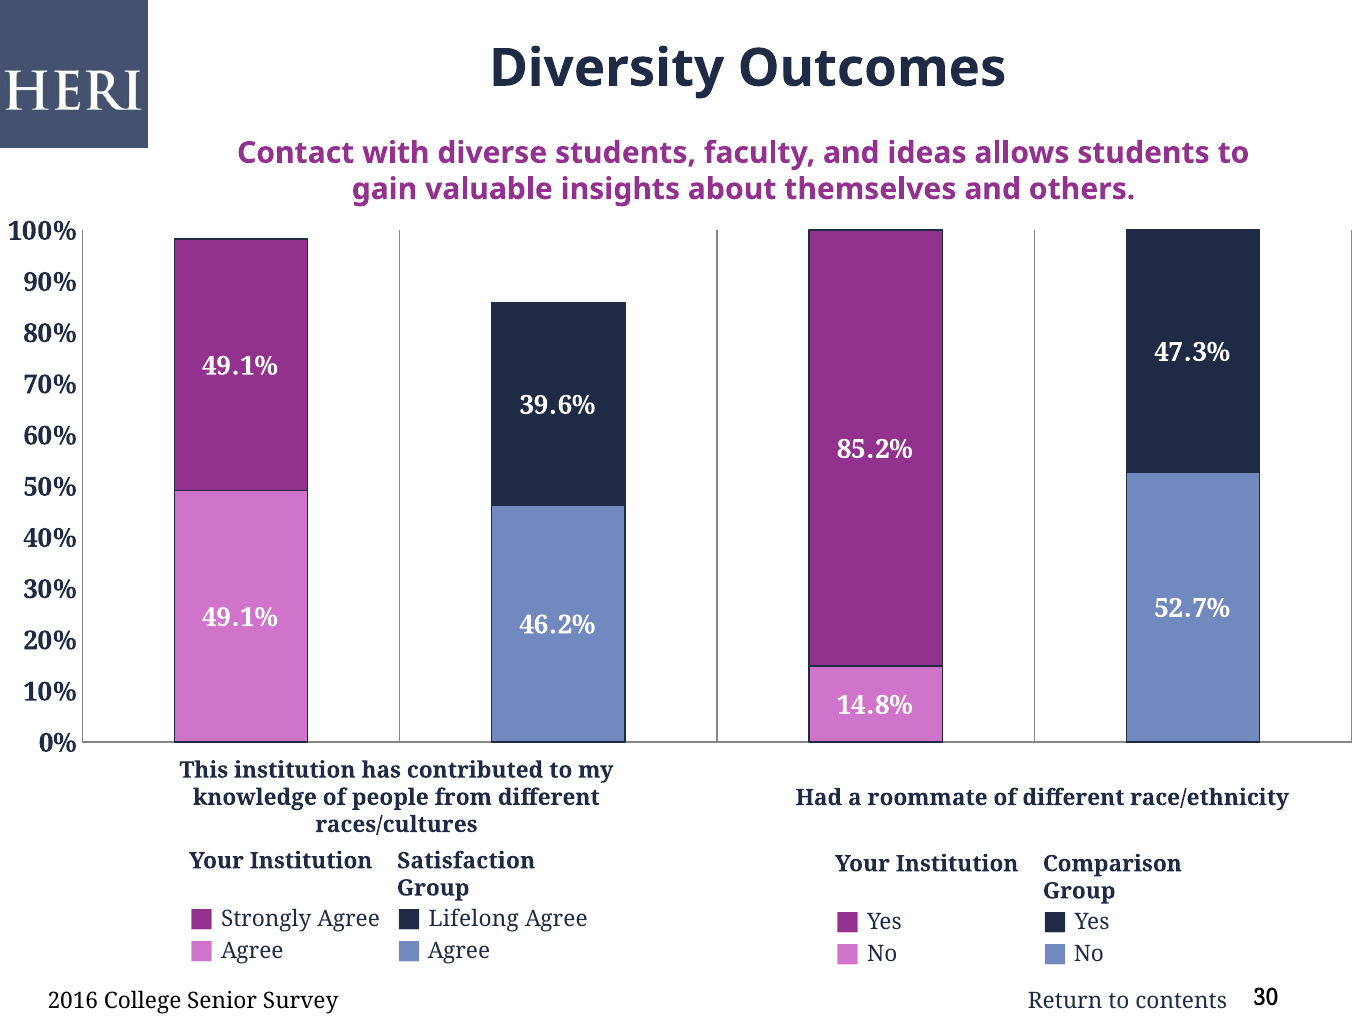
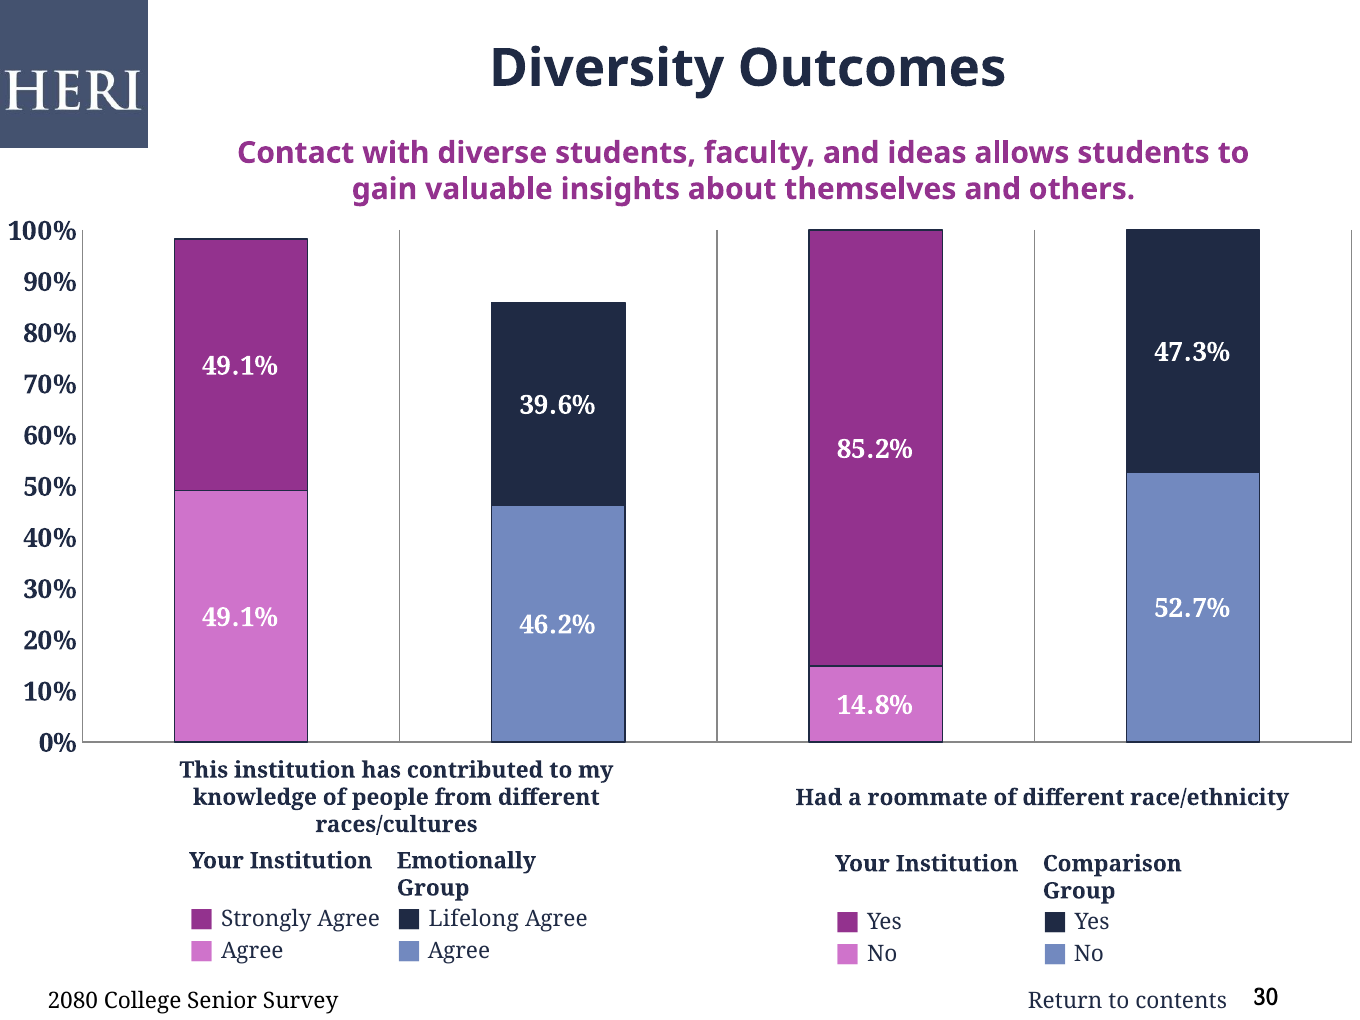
Satisfaction: Satisfaction -> Emotionally (466, 861)
2016: 2016 -> 2080 (73, 1001)
